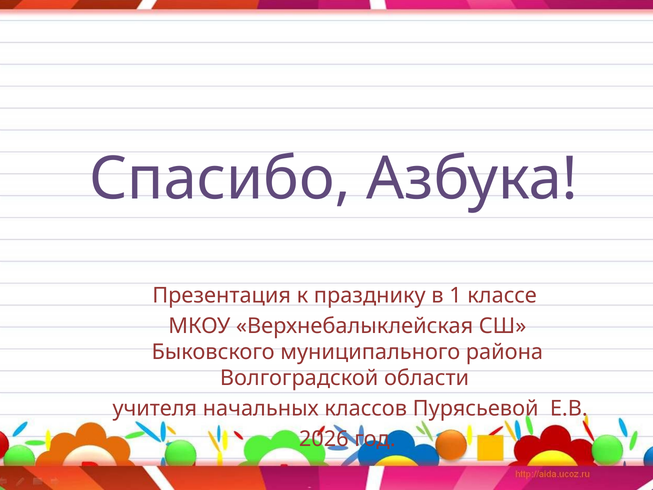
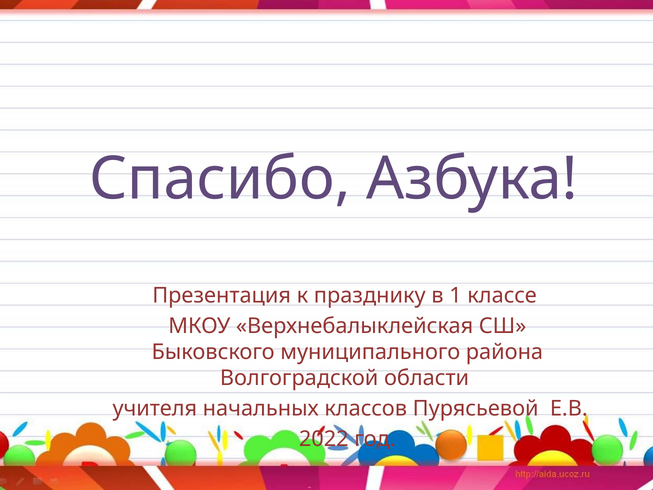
2026: 2026 -> 2022 (324, 439)
